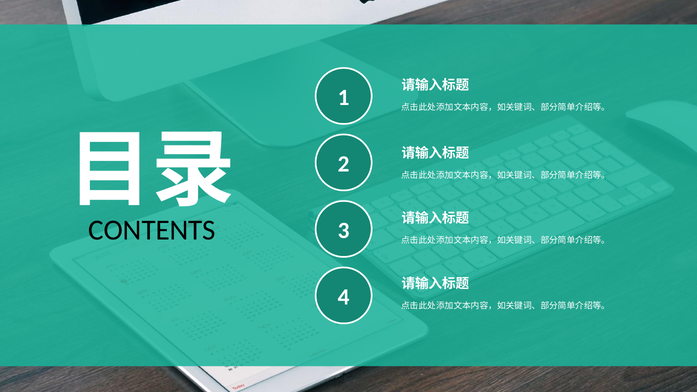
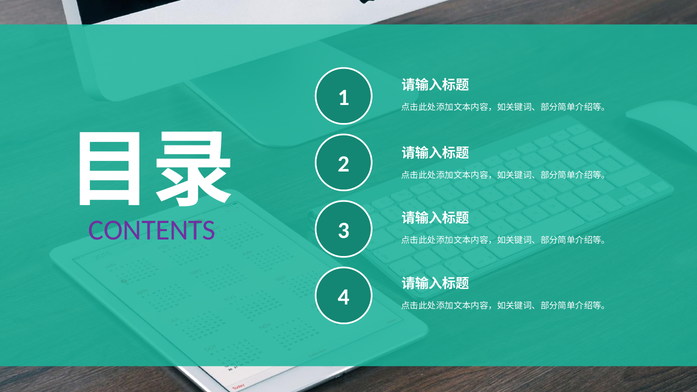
CONTENTS colour: black -> purple (152, 230)
